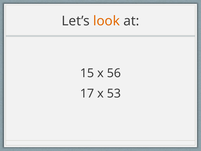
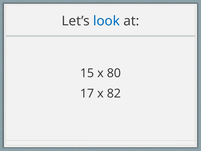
look colour: orange -> blue (107, 21)
56: 56 -> 80 (114, 73)
53: 53 -> 82 (114, 93)
